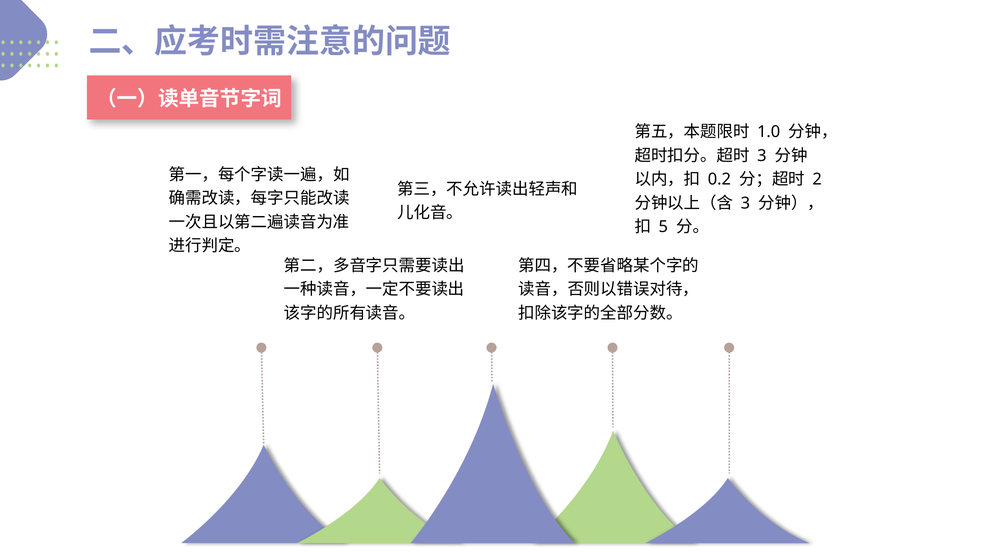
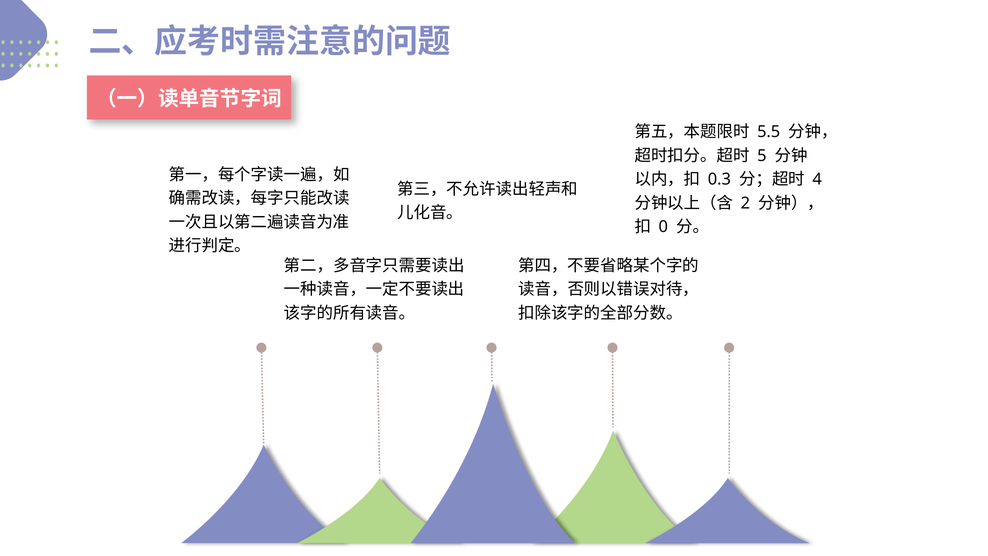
1.0: 1.0 -> 5.5 (769, 132)
3: 3 -> 5 (762, 156)
0.2: 0.2 -> 0.3 (719, 179)
2: 2 -> 4 (817, 179)
3: 3 -> 2 (745, 203)
5: 5 -> 0 (663, 227)
